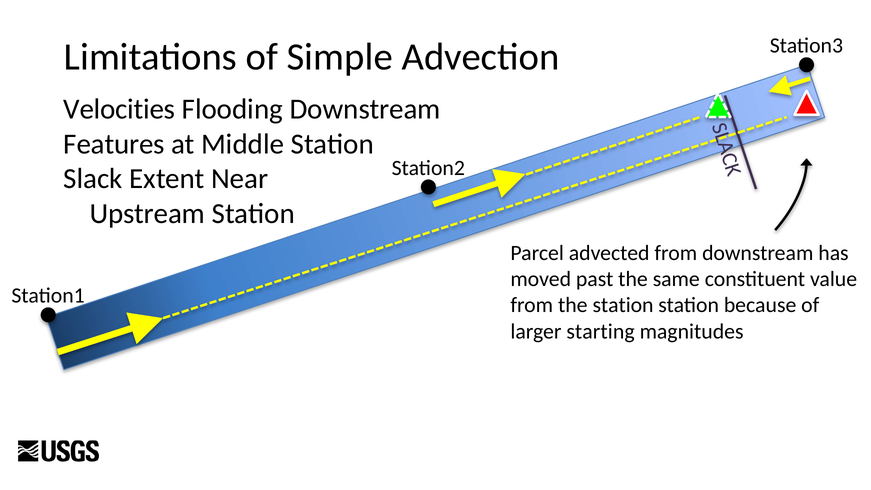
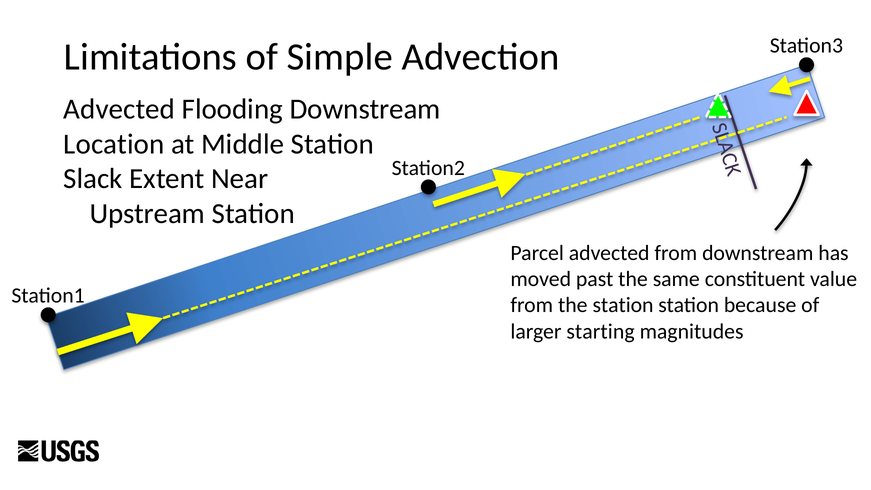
Velocities: Velocities -> Advected (119, 109)
Features: Features -> Location (114, 144)
